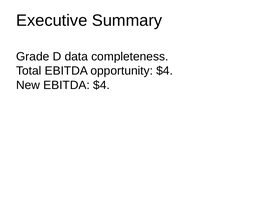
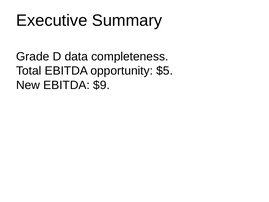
opportunity $4: $4 -> $5 (165, 71)
EBITDA $4: $4 -> $9 (101, 85)
